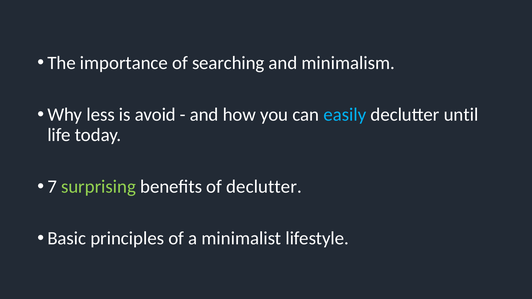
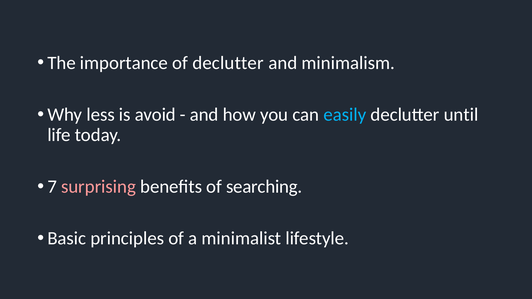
of searching: searching -> declutter (228, 63)
surprising colour: light green -> pink (99, 187)
of declutter: declutter -> searching (264, 187)
